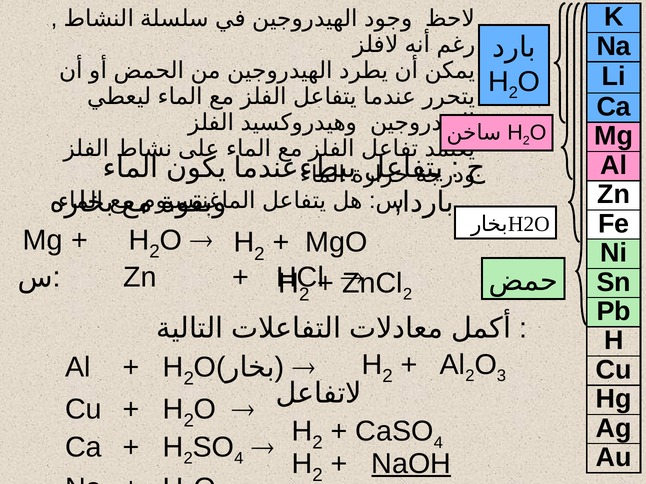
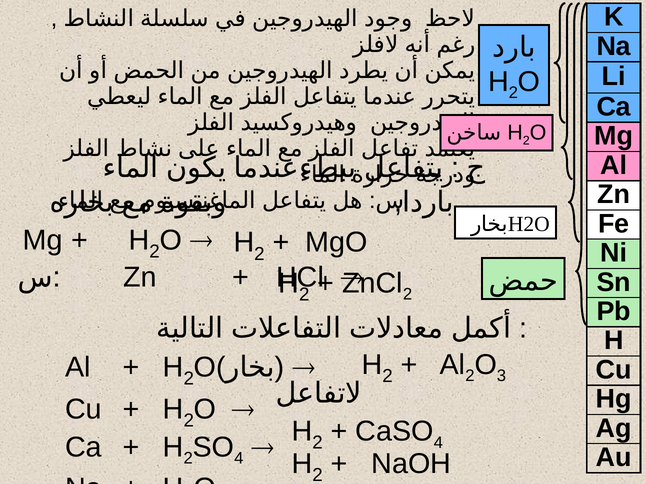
NaOH underline: present -> none (411, 464)
